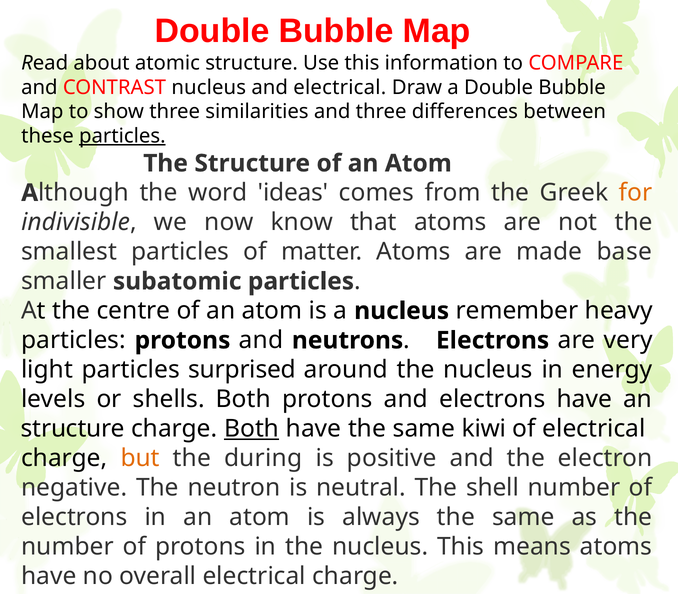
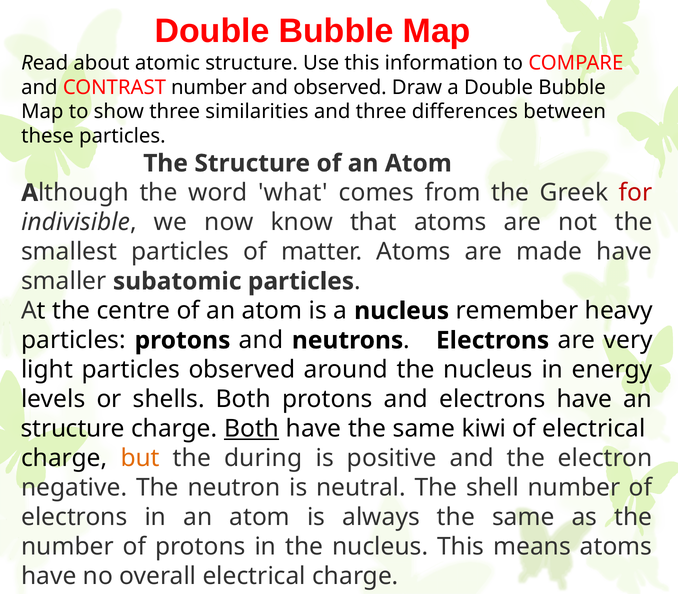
CONTRAST nucleus: nucleus -> number (209, 87)
and electrical: electrical -> observed (340, 87)
particles underline: present -> none (122, 136)
ideas: ideas -> what (293, 193)
for colour: orange -> red (636, 193)
made base: base -> have (624, 252)
particles surprised: surprised -> observed (242, 370)
